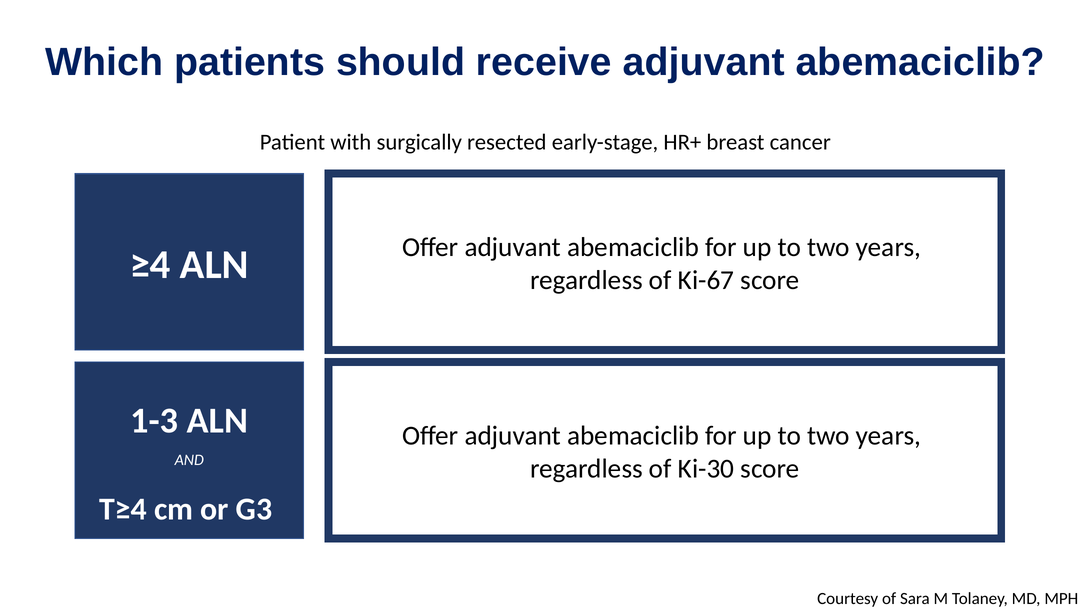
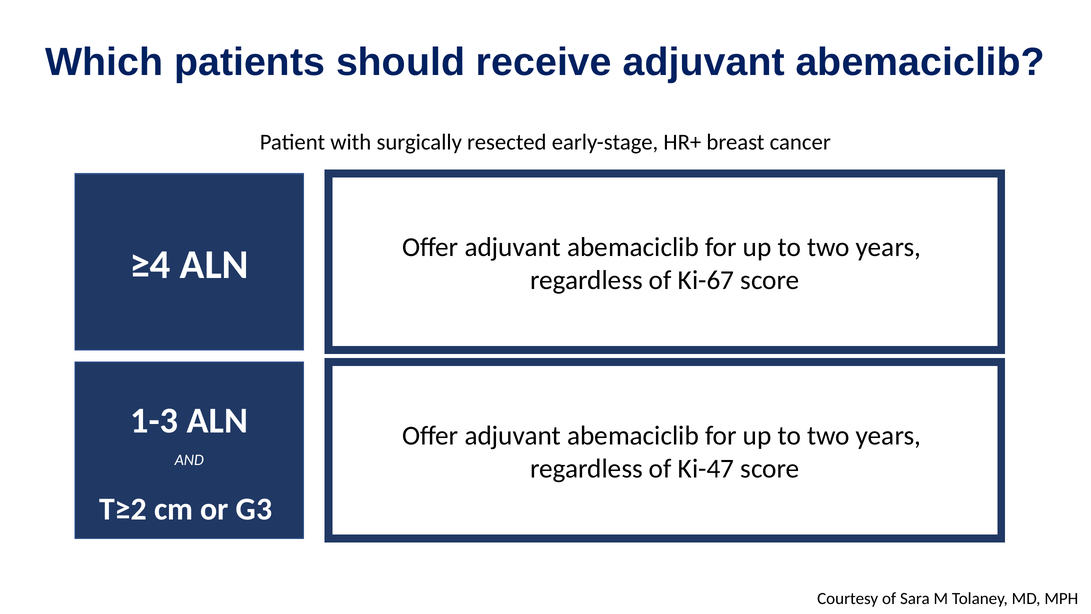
Ki-30: Ki-30 -> Ki-47 (706, 468)
T≥4: T≥4 -> T≥2 (123, 509)
